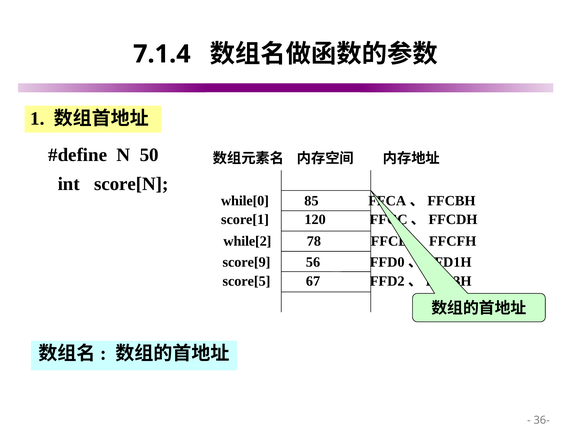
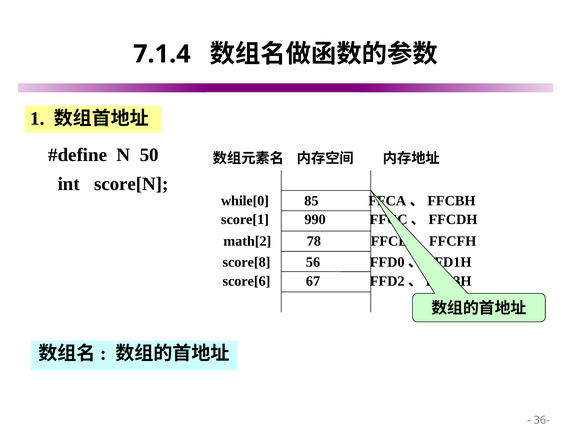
120: 120 -> 990 (315, 220)
while[2: while[2 -> math[2 (247, 242)
score[9: score[9 -> score[8 (246, 263)
score[5: score[5 -> score[6 (246, 282)
